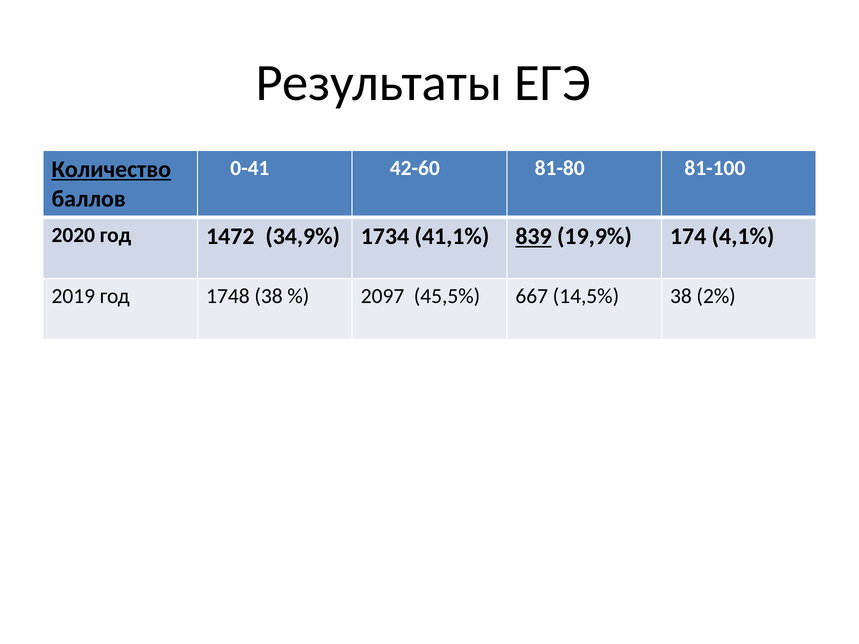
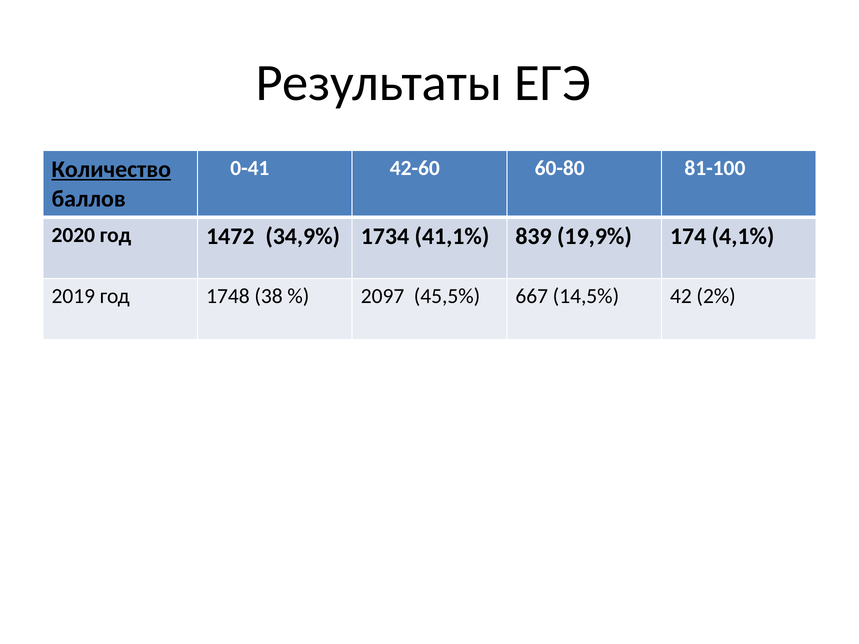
81-80: 81-80 -> 60-80 (560, 168)
839 underline: present -> none (534, 237)
14,5% 38: 38 -> 42 (681, 296)
